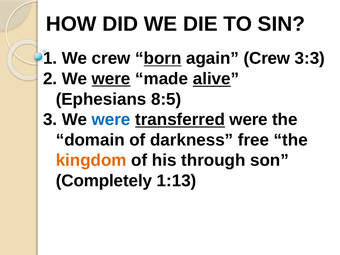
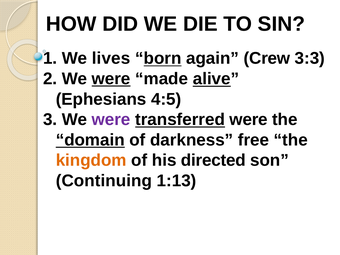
We crew: crew -> lives (111, 58)
8:5: 8:5 -> 4:5 (166, 99)
were colour: blue -> purple (111, 120)
domain underline: none -> present (90, 140)
through: through -> directed (213, 160)
Completely: Completely -> Continuing (104, 181)
